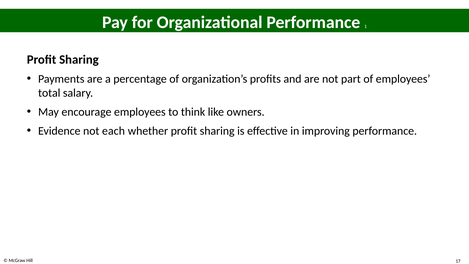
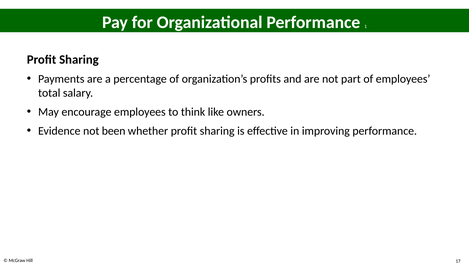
each: each -> been (114, 131)
